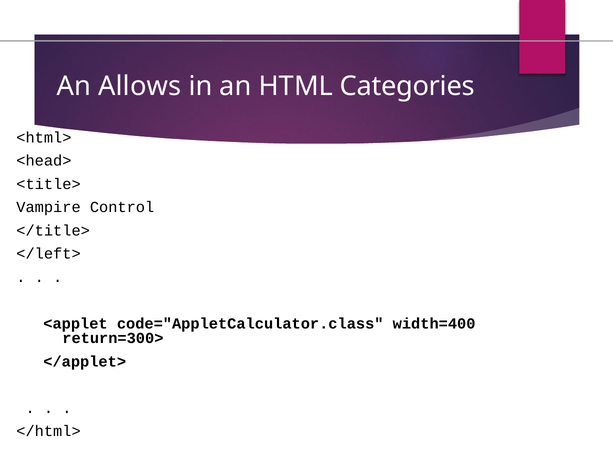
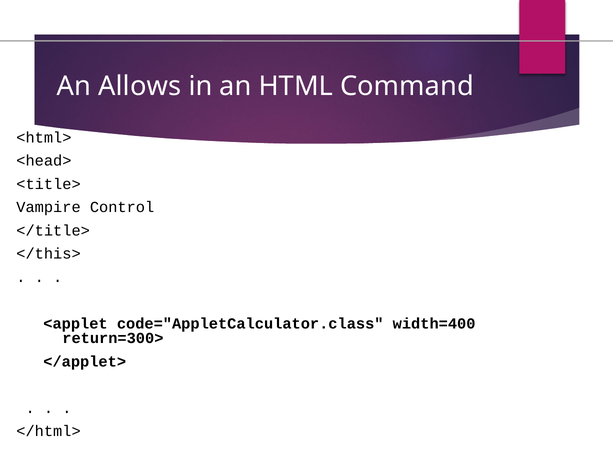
Categories: Categories -> Command (407, 86)
</left>: </left> -> </this> (49, 254)
